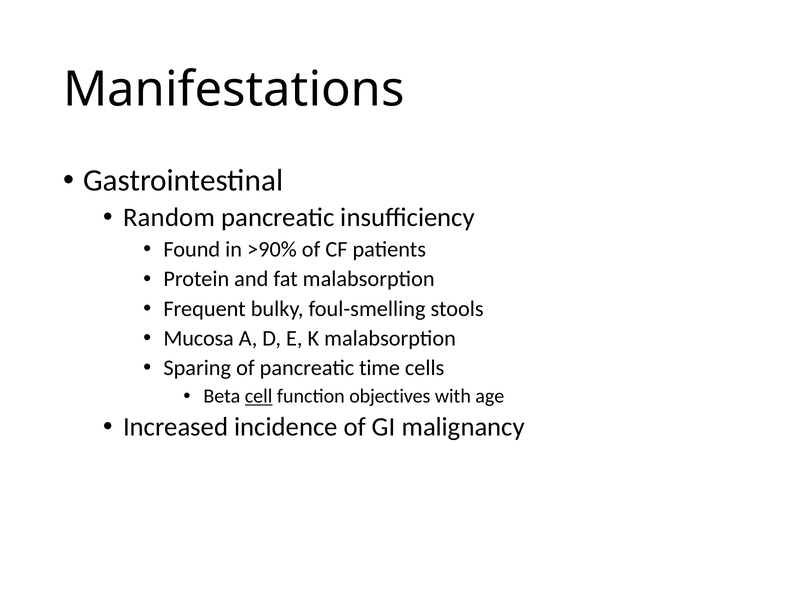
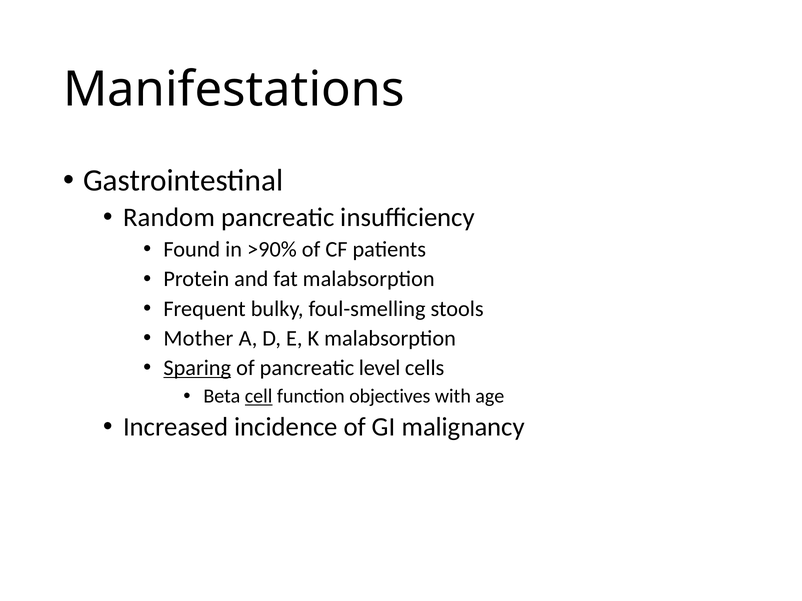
Mucosa: Mucosa -> Mother (198, 339)
Sparing underline: none -> present (197, 368)
time: time -> level (380, 368)
